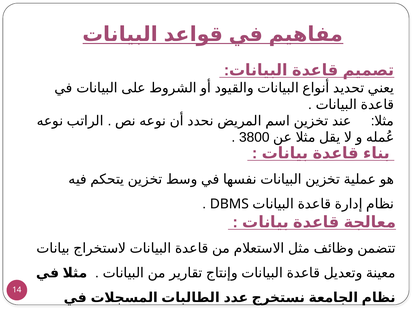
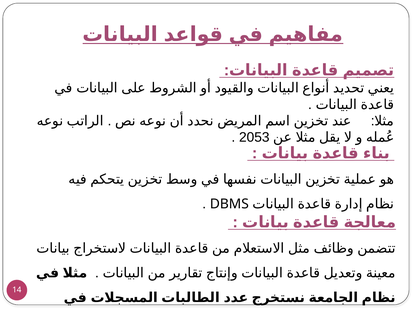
3800: 3800 -> 2053 (254, 137)
